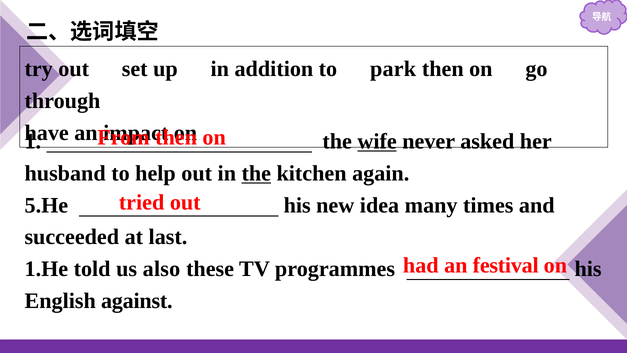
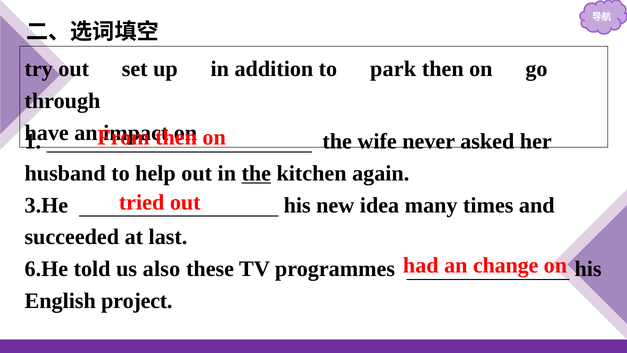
wife underline: present -> none (377, 141)
5.He: 5.He -> 3.He (46, 205)
festival: festival -> change (506, 265)
1.He: 1.He -> 6.He (46, 269)
against: against -> project (137, 301)
